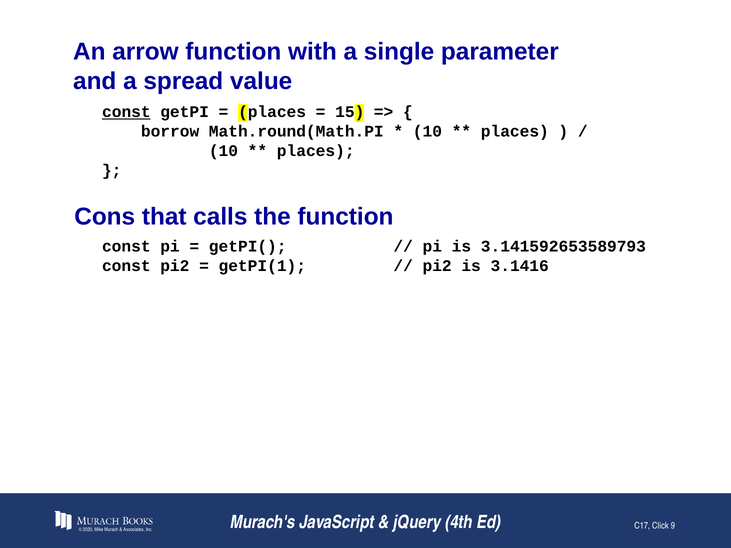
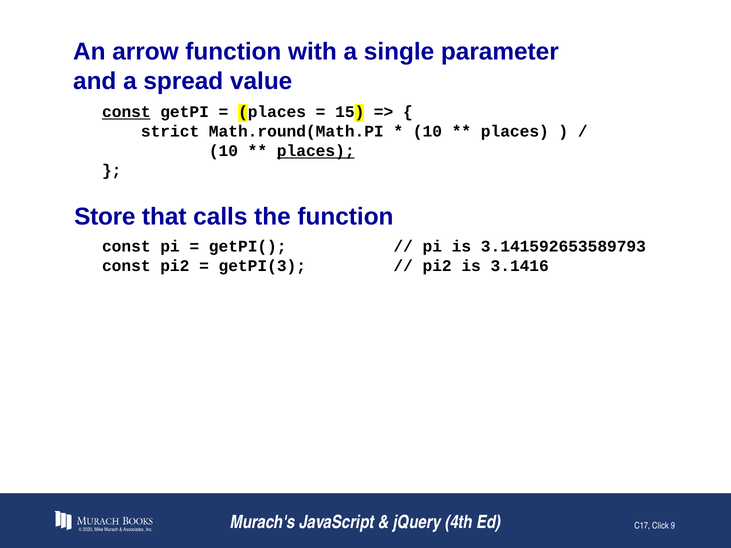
borrow: borrow -> strict (170, 131)
places underline: none -> present (316, 151)
Cons: Cons -> Store (105, 217)
getPI(1: getPI(1 -> getPI(3 (262, 266)
